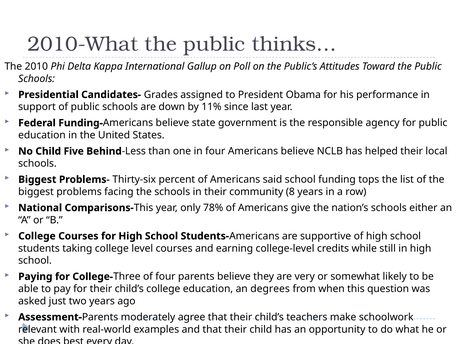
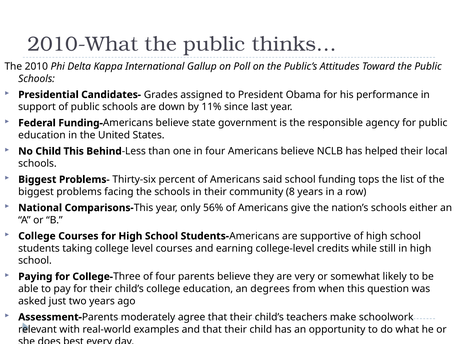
Child Five: Five -> This (74, 151)
78%: 78% -> 56% (213, 208)
